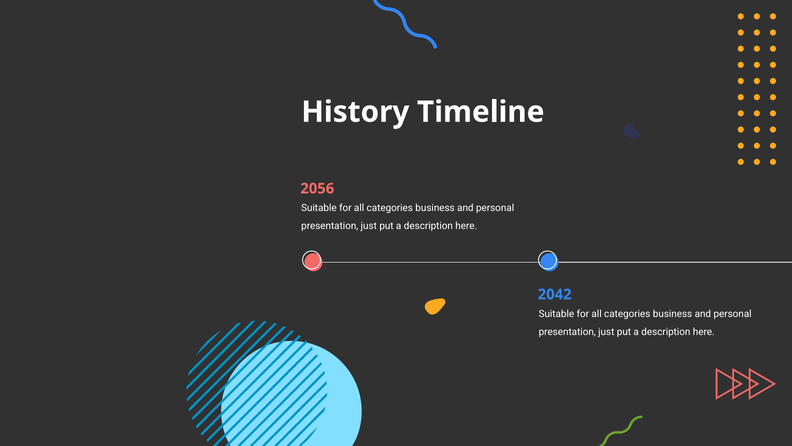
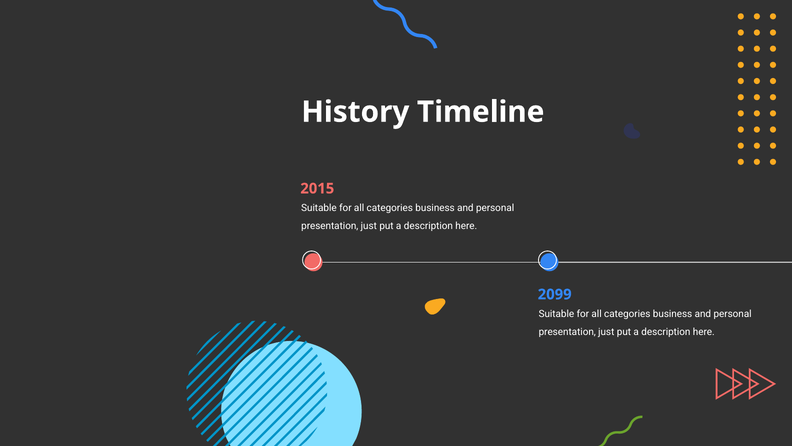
2056: 2056 -> 2015 (317, 188)
2042: 2042 -> 2099 (555, 294)
